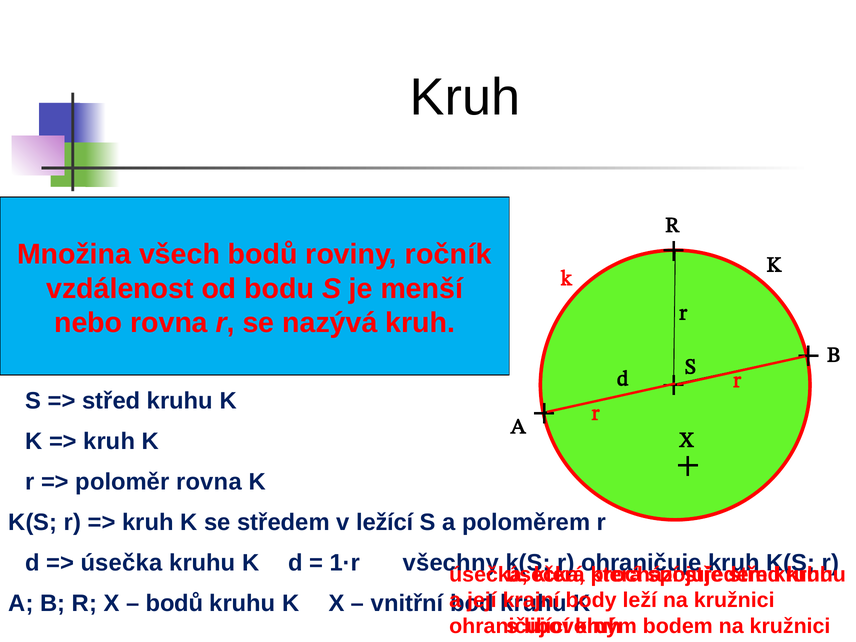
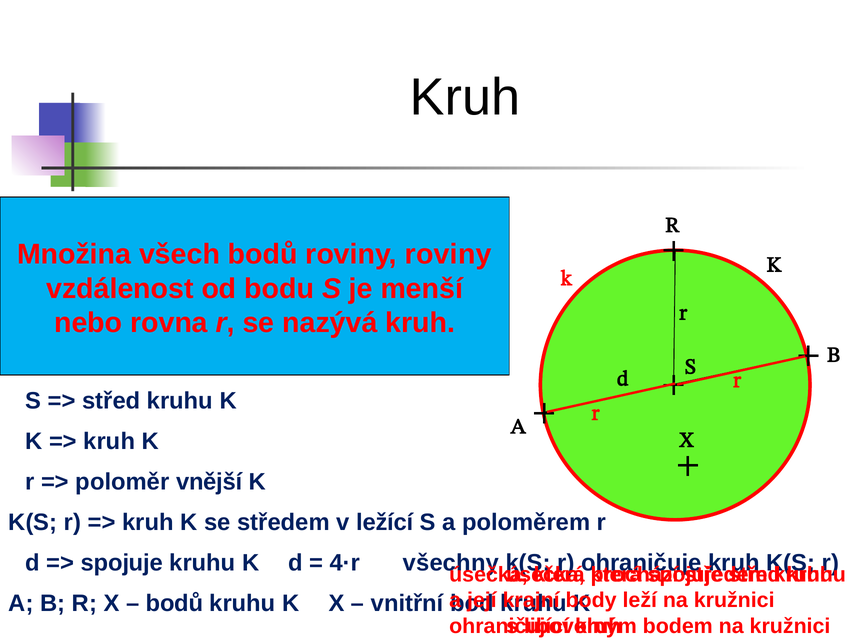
roviny ročník: ročník -> roviny (448, 254)
poloměr rovna: rovna -> vnější (209, 482)
úsečka: úsečka -> spojuje (122, 563)
1·r: 1·r -> 4·r (345, 563)
